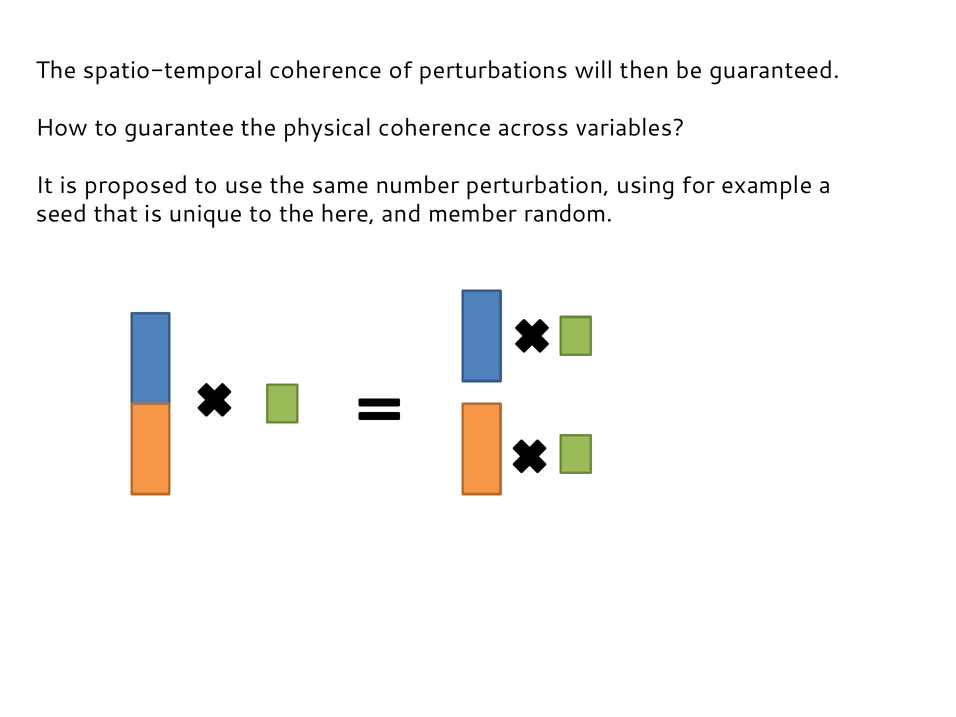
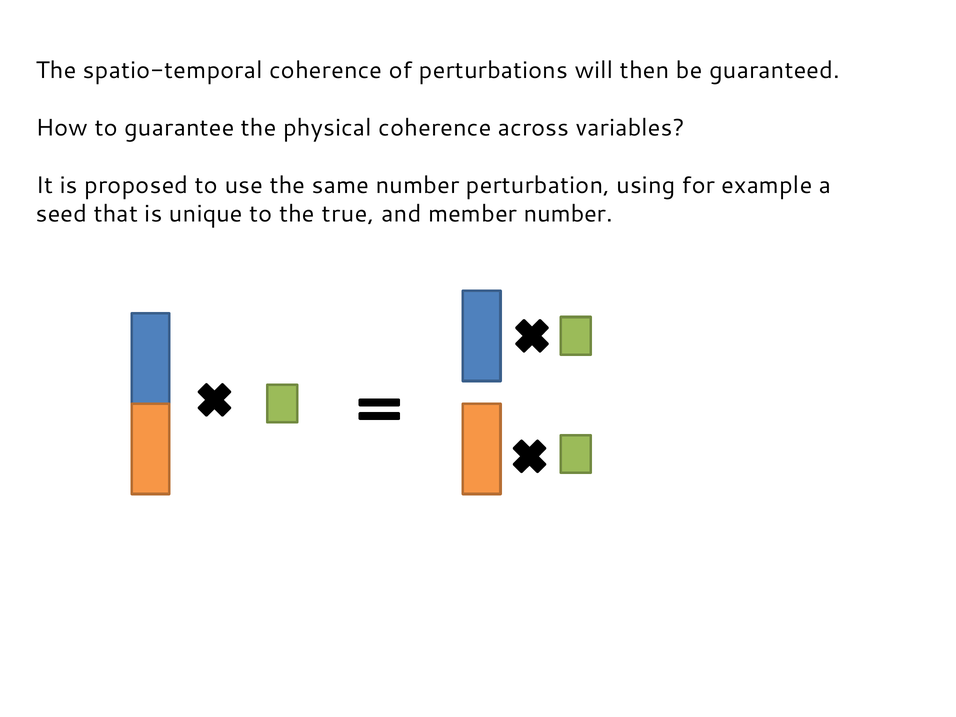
here: here -> true (348, 214)
member random: random -> number (568, 214)
